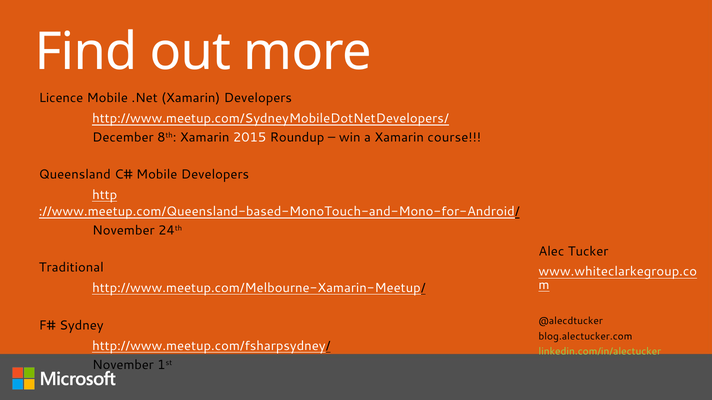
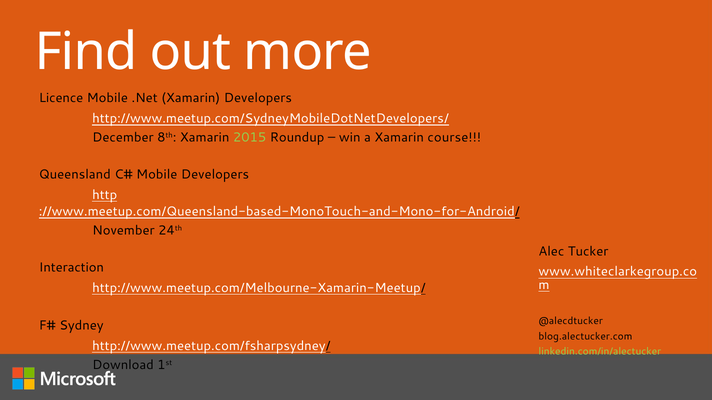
2015 colour: white -> light green (250, 138)
Traditional: Traditional -> Interaction (71, 268)
November: November -> Download (123, 365)
